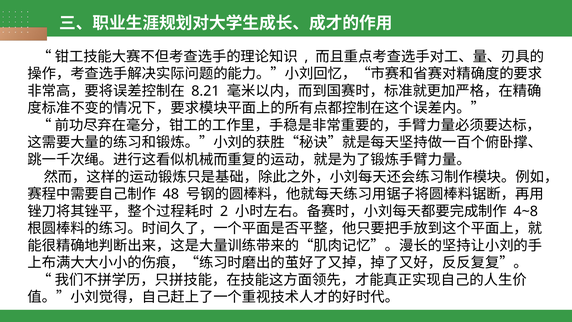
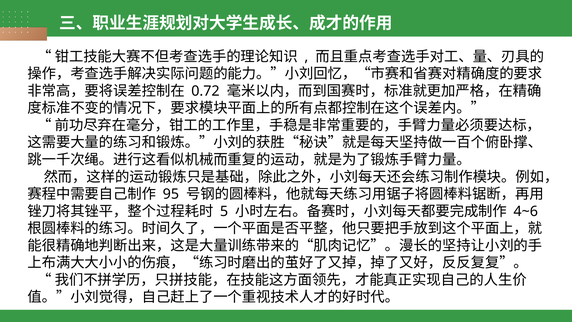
8.21: 8.21 -> 0.72 (205, 91)
48: 48 -> 95 (171, 194)
2: 2 -> 5 (224, 211)
4~8: 4~8 -> 4~6 (526, 211)
